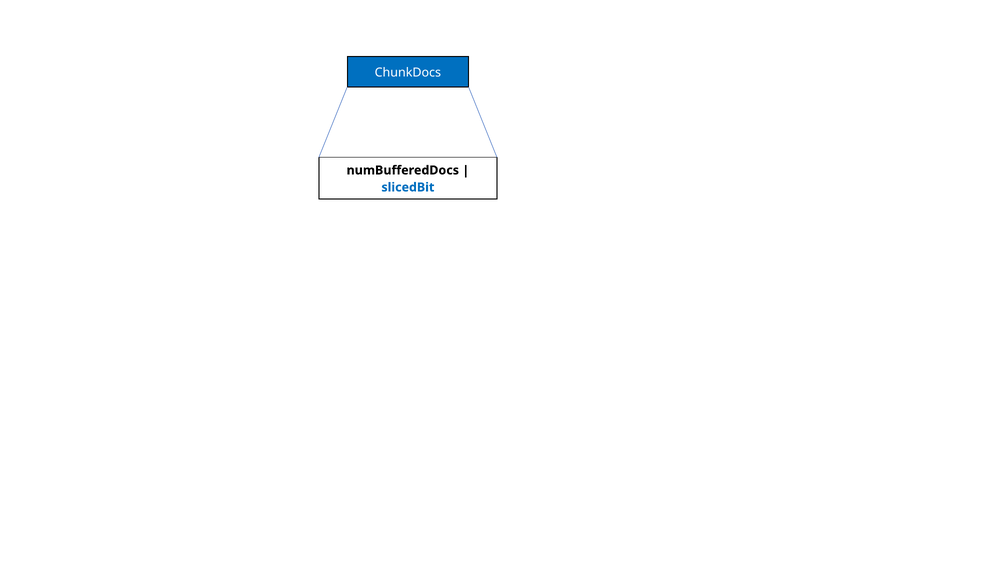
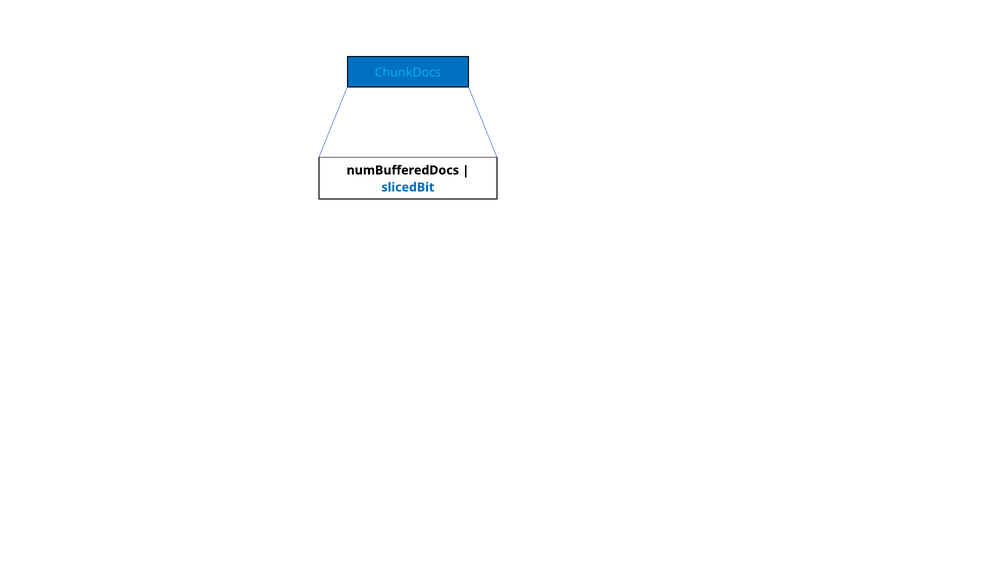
ChunkDocs colour: white -> light blue (408, 72)
